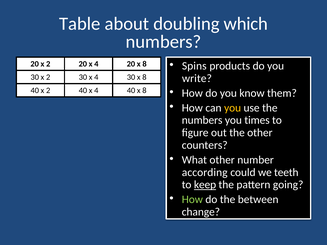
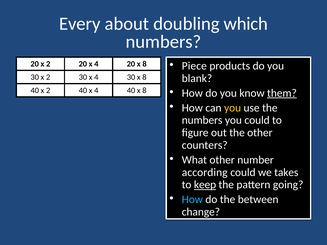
Table: Table -> Every (80, 24)
Spins: Spins -> Piece (194, 66)
write: write -> blank (197, 78)
them underline: none -> present (282, 93)
you times: times -> could (257, 120)
teeth: teeth -> takes (286, 172)
How colour: light green -> light blue (192, 200)
